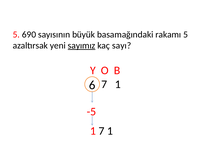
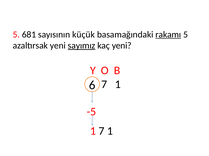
690: 690 -> 681 (29, 35)
büyük: büyük -> küçük (84, 35)
rakamı underline: none -> present (168, 35)
kaç sayı: sayı -> yeni (122, 46)
